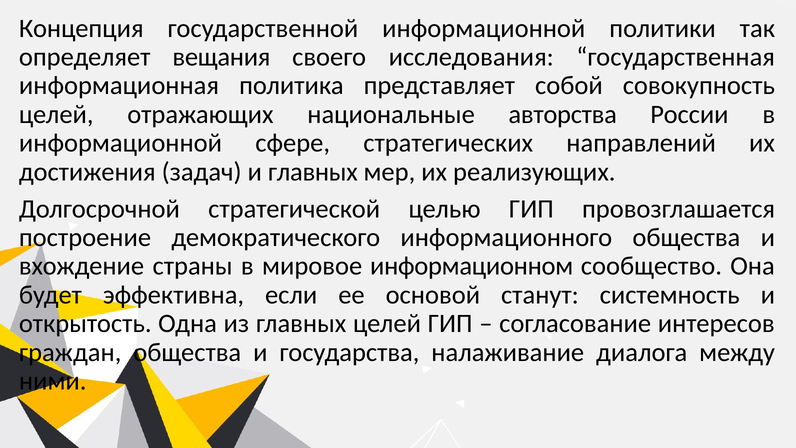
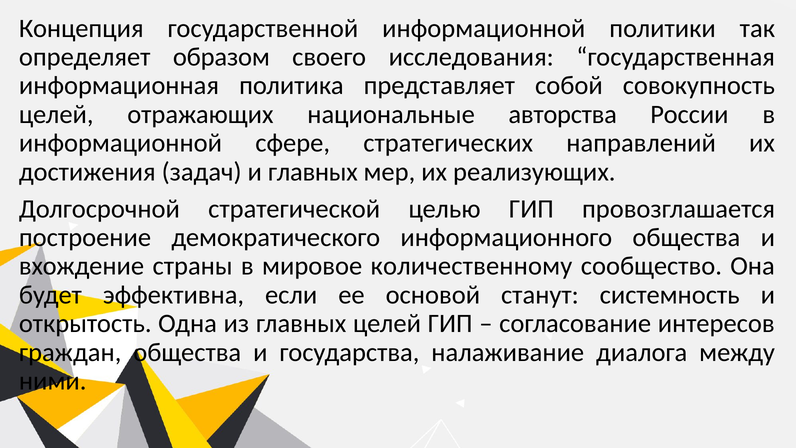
вещания: вещания -> образом (221, 57)
информационном: информационном -> количественному (471, 266)
